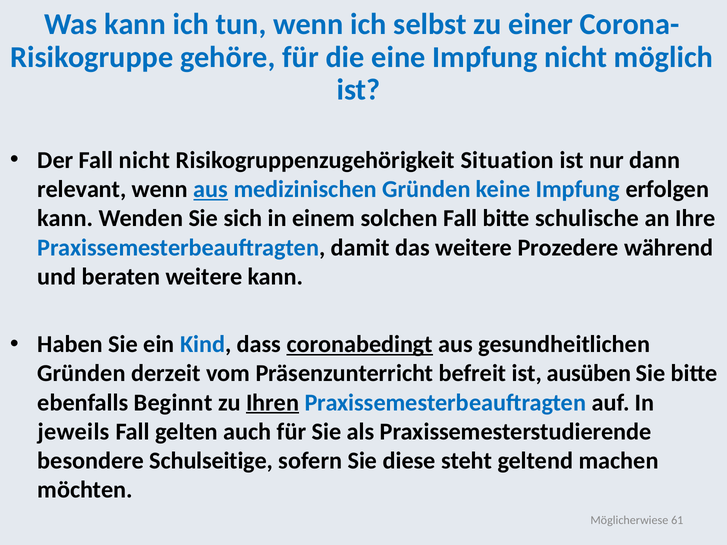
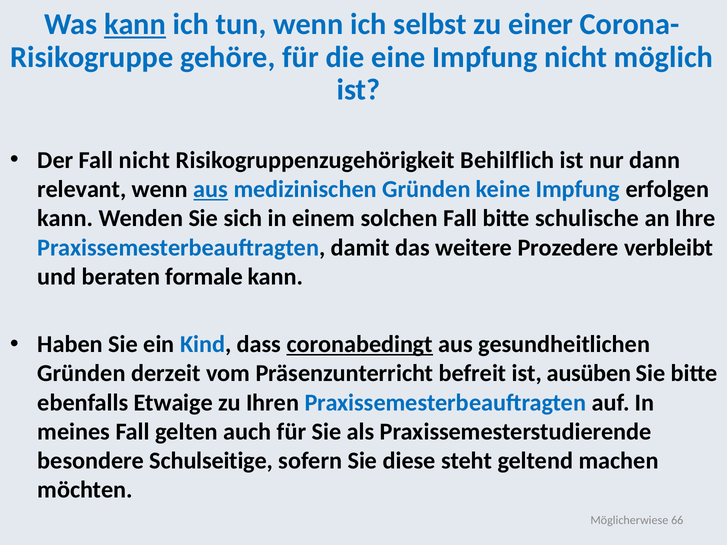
kann underline: none -> present (135, 24)
Situation: Situation -> Behilflich (507, 160)
während: während -> verbleibt (669, 248)
beraten weitere: weitere -> formale (204, 277)
Beginnt: Beginnt -> Etwaige (173, 403)
Ihren underline: present -> none (273, 403)
jeweils: jeweils -> meines (74, 432)
61: 61 -> 66 (677, 521)
